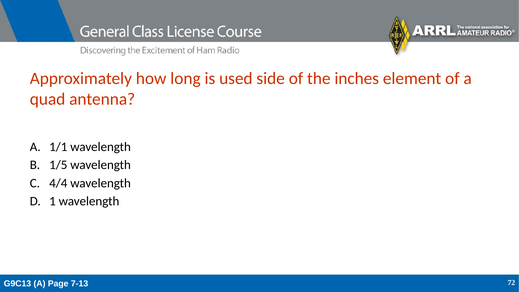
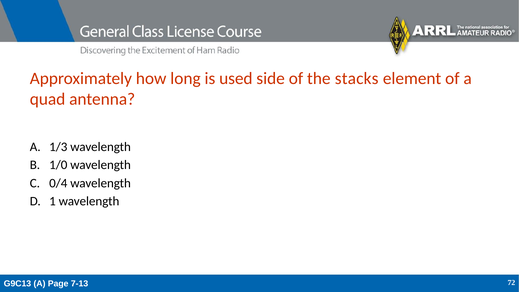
inches: inches -> stacks (357, 78)
1/1: 1/1 -> 1/3 (58, 147)
1/5: 1/5 -> 1/0 (58, 165)
4/4: 4/4 -> 0/4 (58, 183)
